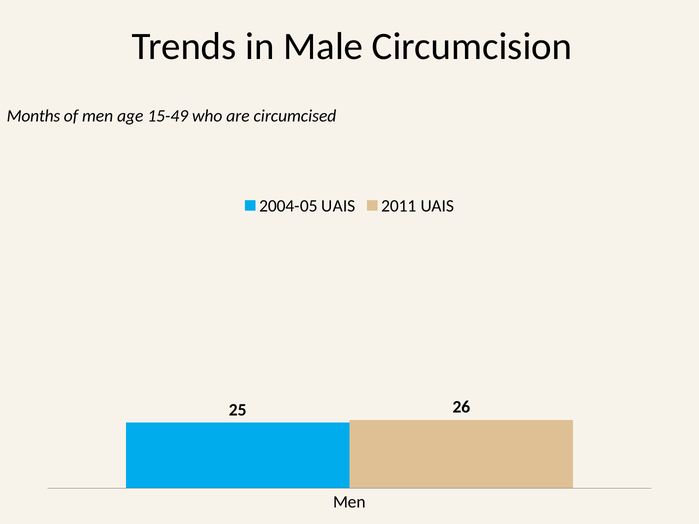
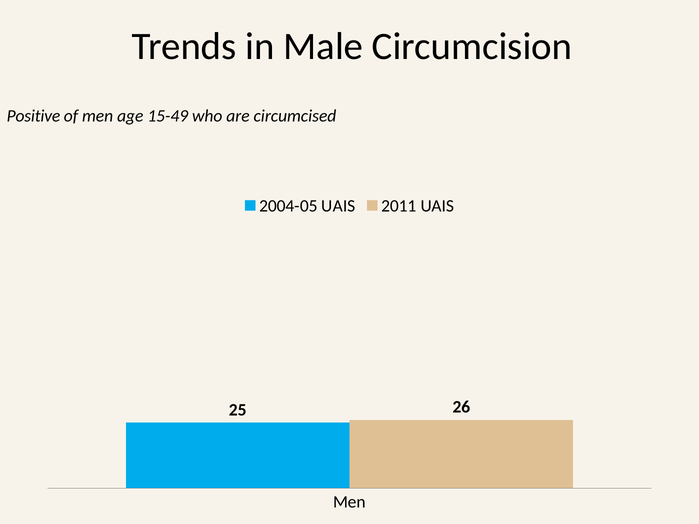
Months: Months -> Positive (33, 116)
